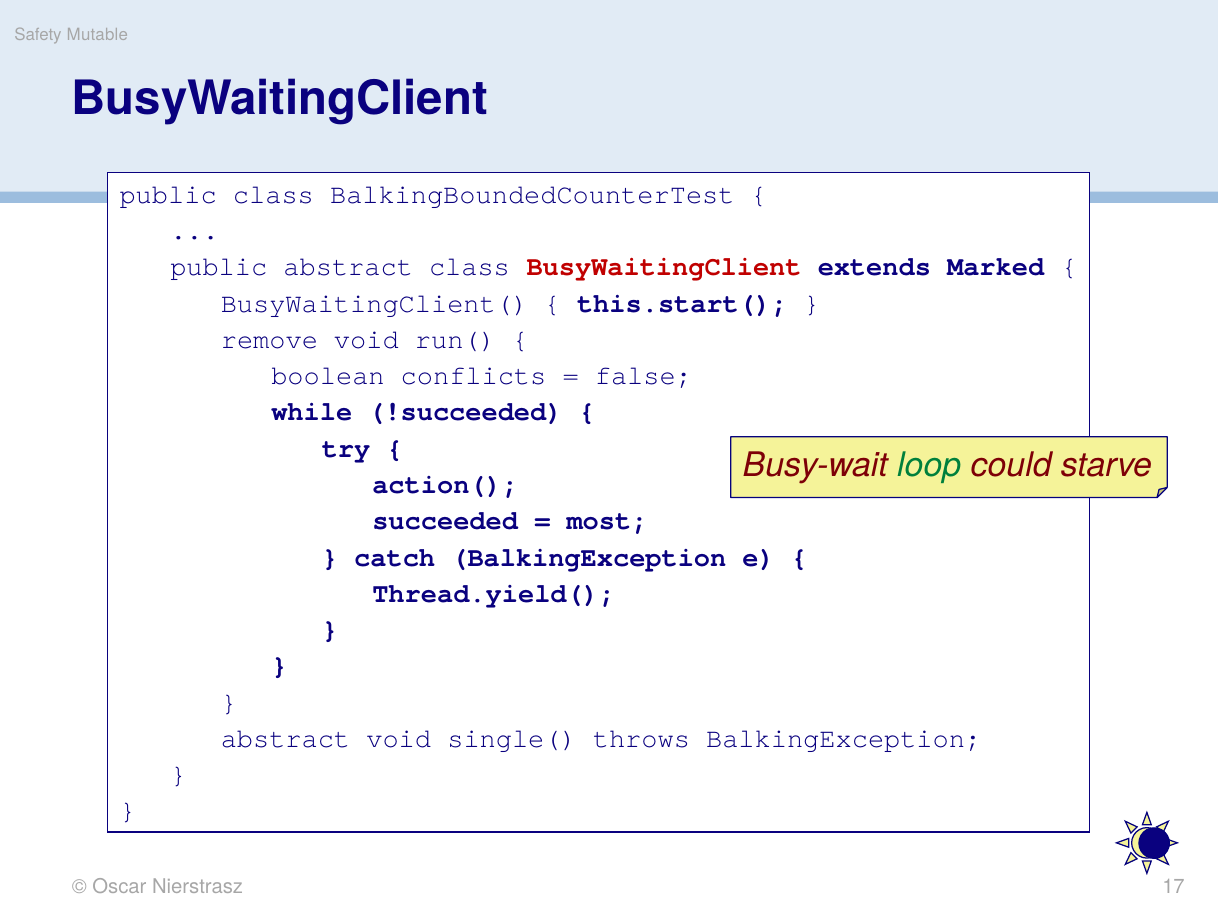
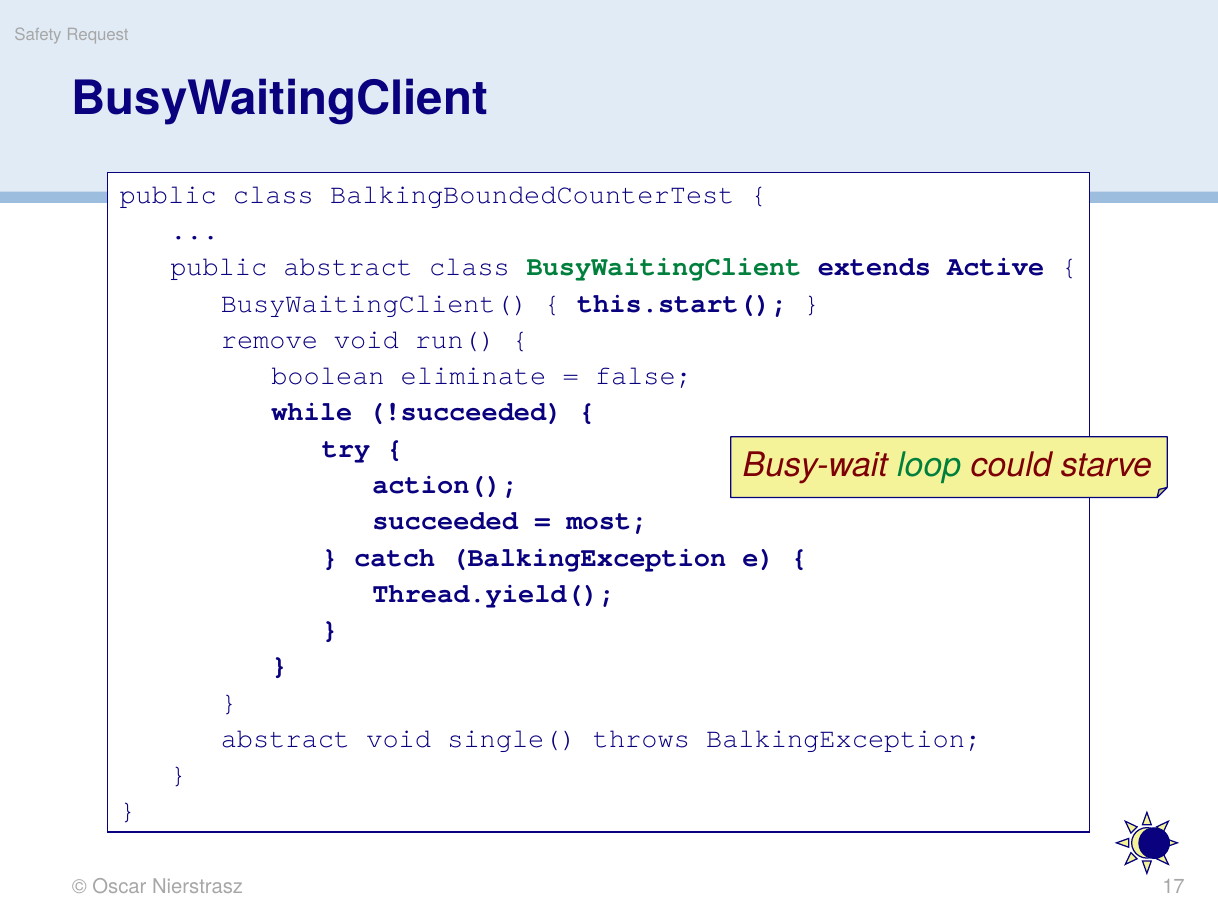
Mutable: Mutable -> Request (97, 35)
BusyWaitingClient colour: red -> green (664, 267)
Marked: Marked -> Active (996, 267)
conflicts: conflicts -> eliminate (474, 376)
